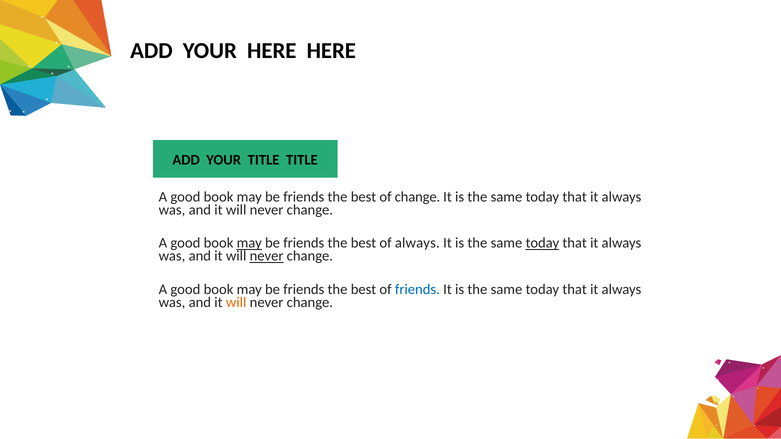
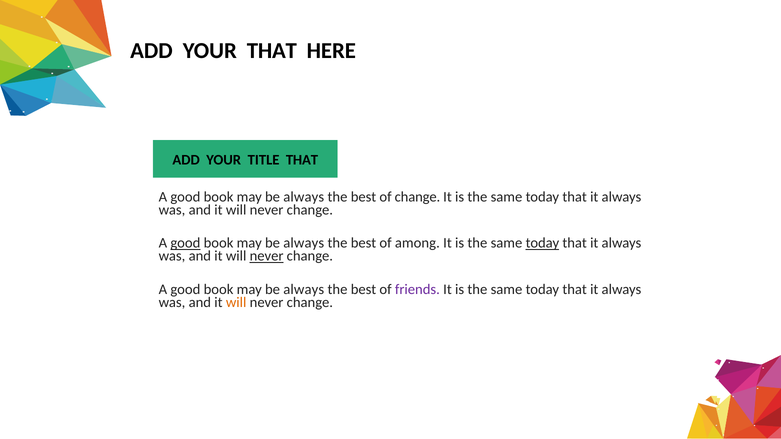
YOUR HERE: HERE -> THAT (272, 51)
TITLE TITLE: TITLE -> THAT (302, 160)
friends: friends -> always (304, 197)
good underline: none -> present (185, 243)
may underline: present -> none (249, 243)
friends: friends -> always (304, 243)
of always: always -> among (417, 243)
friends: friends -> always (304, 289)
friends colour: blue -> purple (417, 289)
